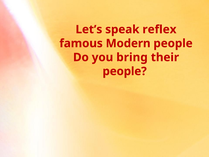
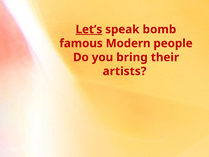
Let’s underline: none -> present (89, 29)
reflex: reflex -> bomb (159, 29)
people: people -> artists (125, 71)
